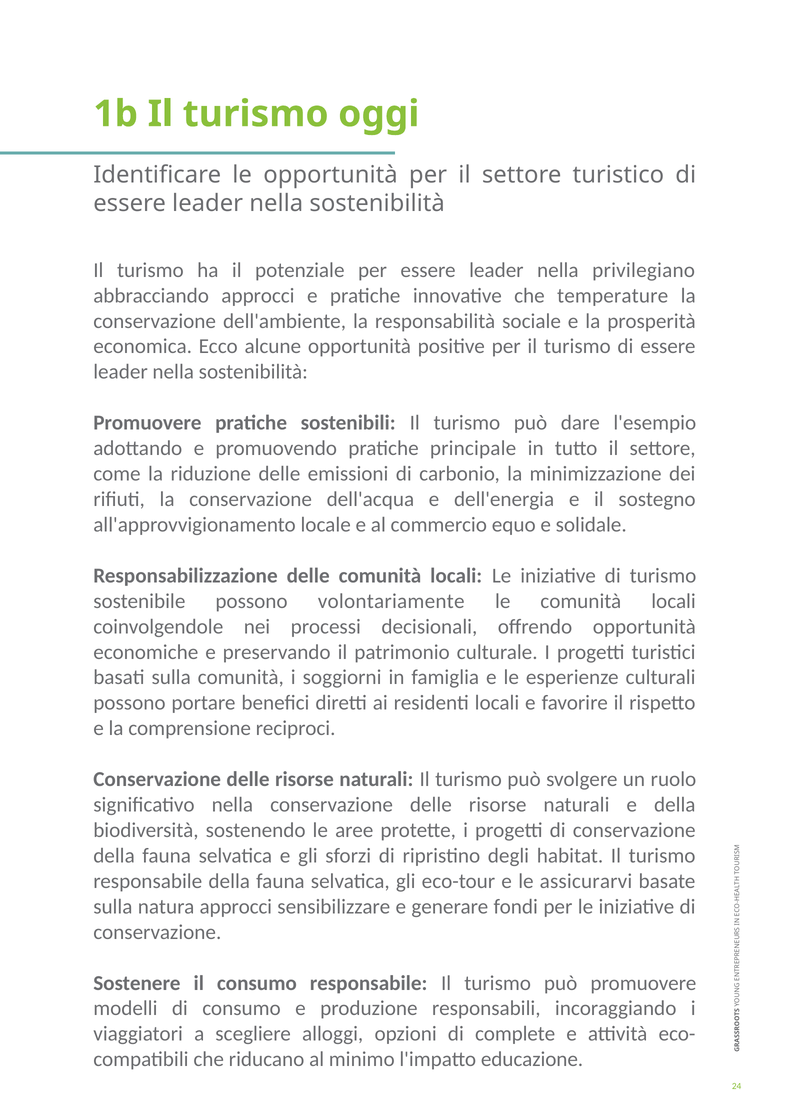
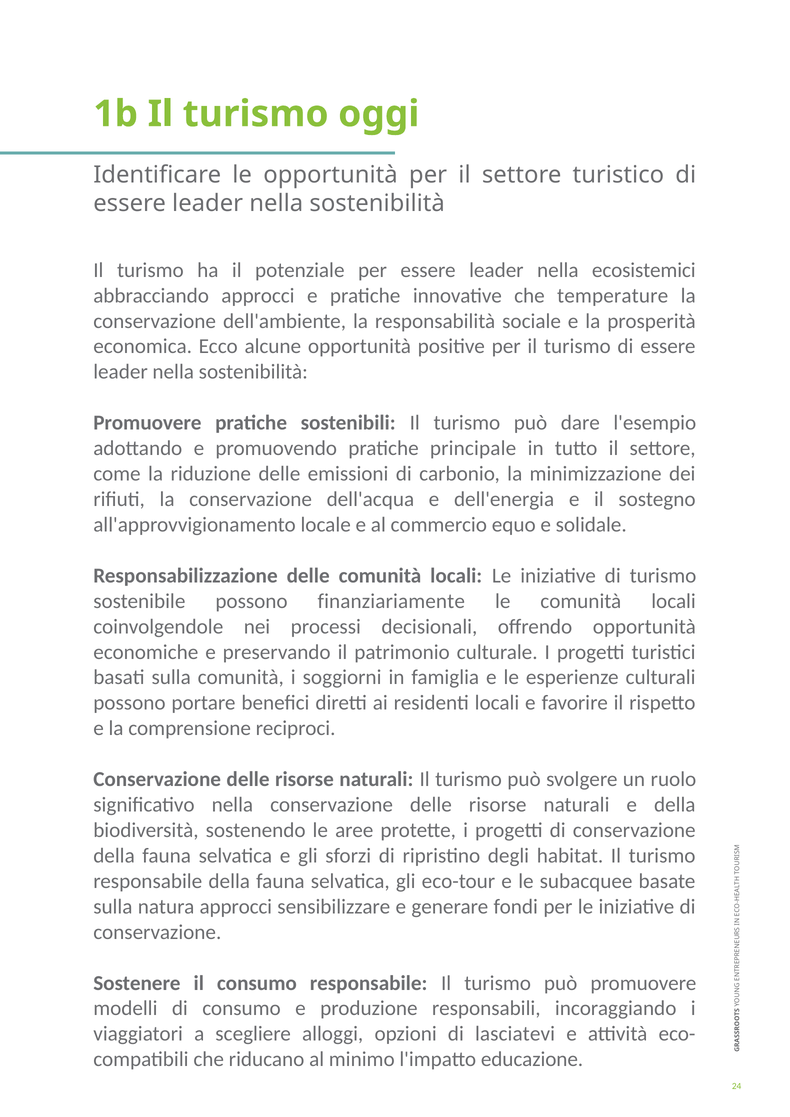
privilegiano: privilegiano -> ecosistemici (644, 270)
volontariamente: volontariamente -> finanziariamente (391, 601)
assicurarvi: assicurarvi -> subacquee (586, 881)
complete: complete -> lasciatevi (515, 1034)
